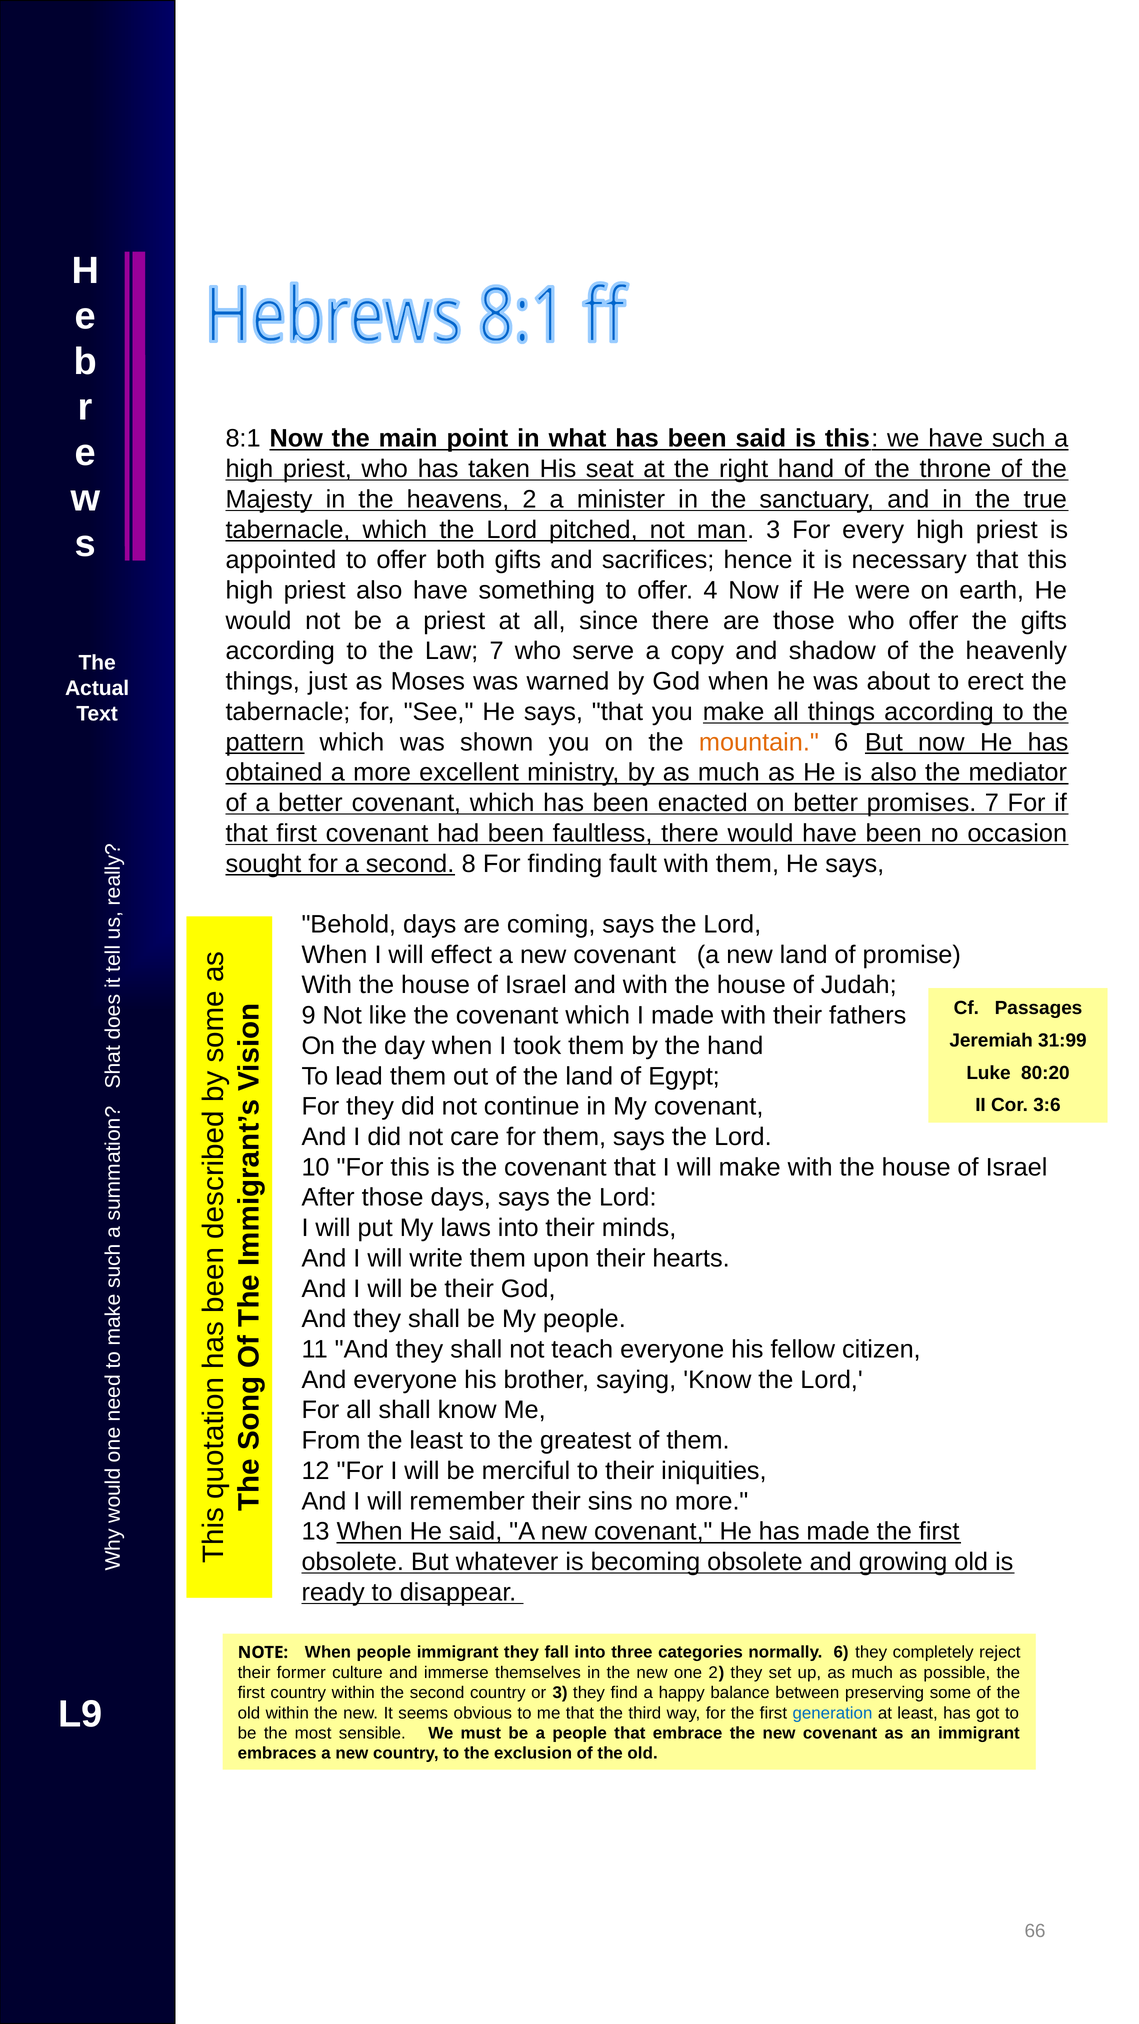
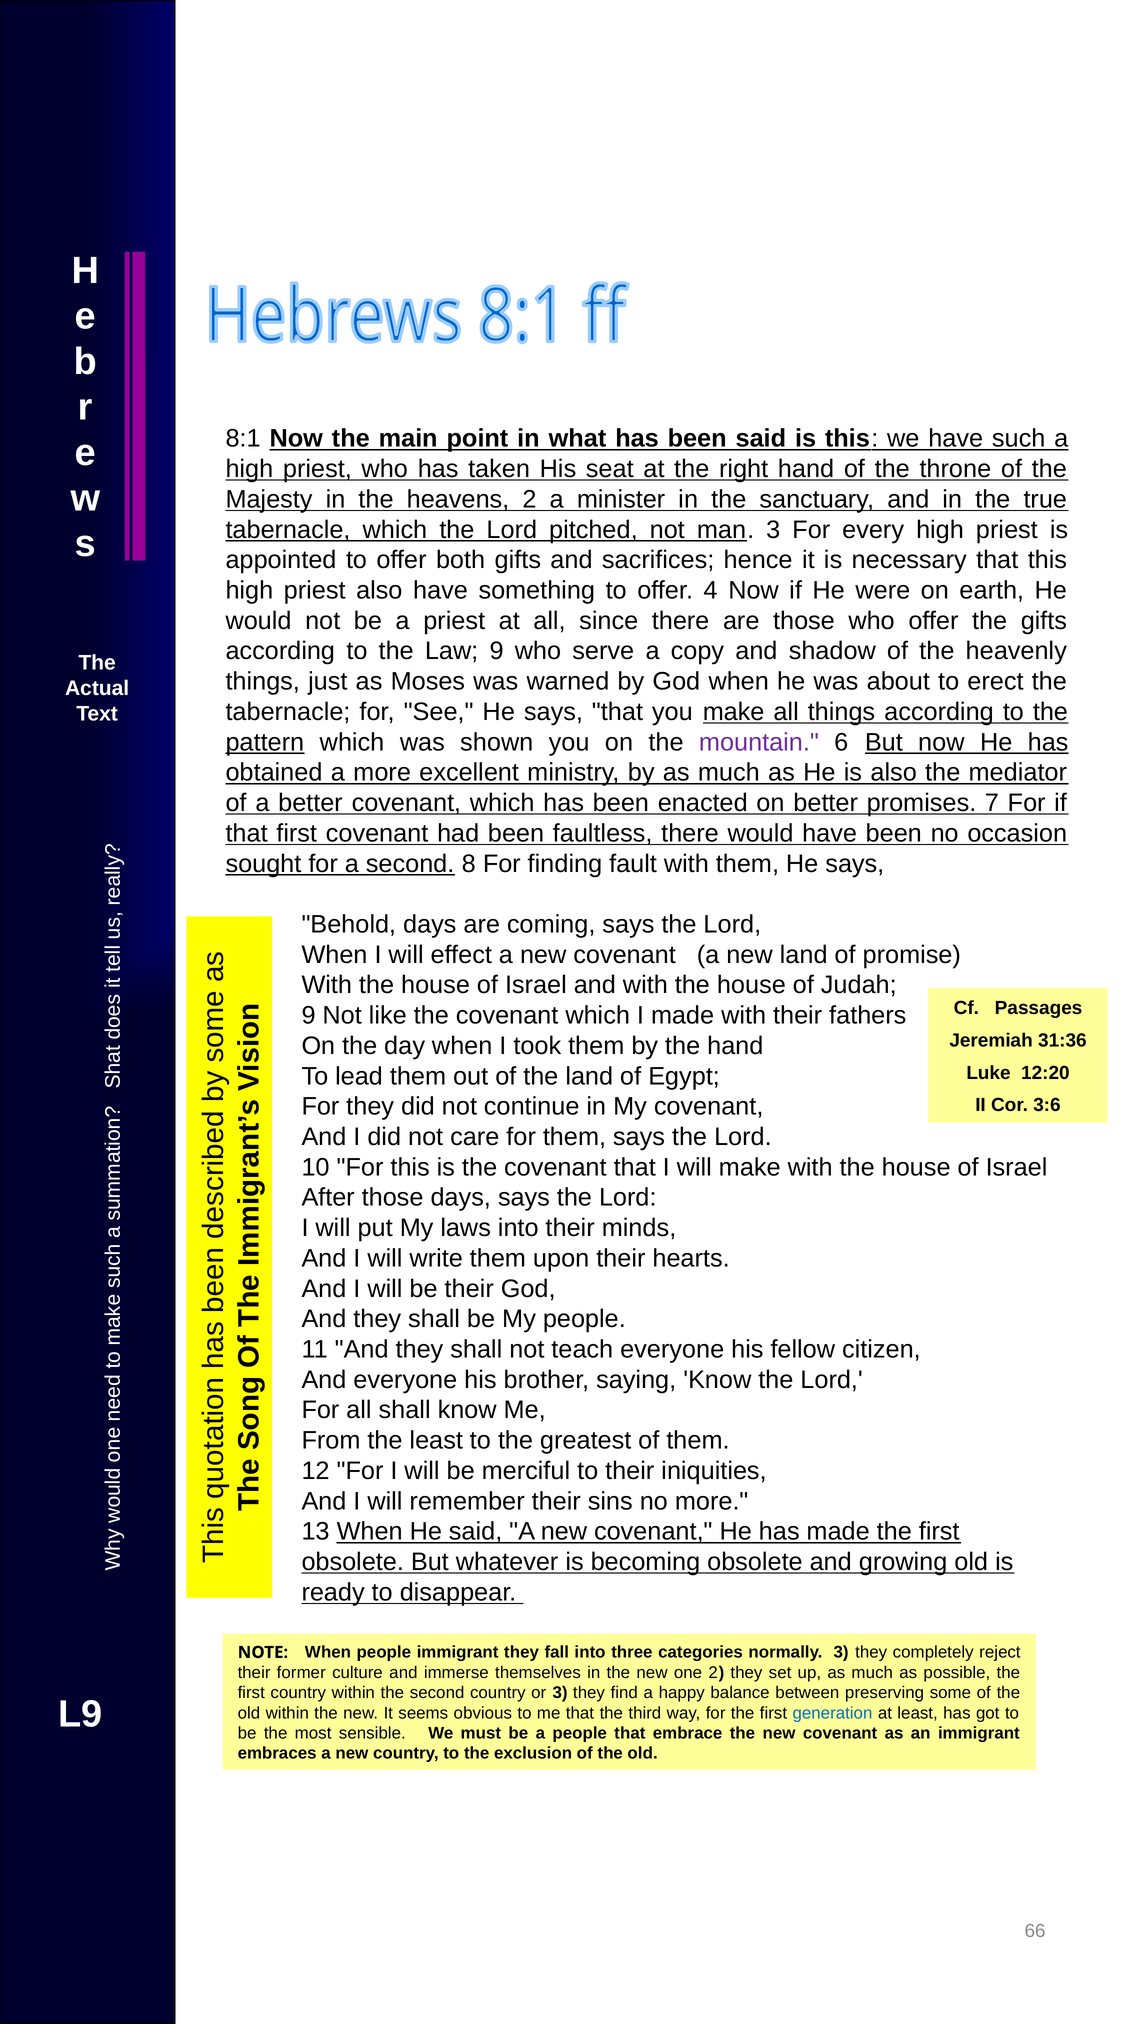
Law 7: 7 -> 9 (497, 651)
mountain colour: orange -> purple (759, 743)
31:99: 31:99 -> 31:36 (1062, 1041)
80:20: 80:20 -> 12:20 (1045, 1073)
normally 6: 6 -> 3 (841, 1653)
